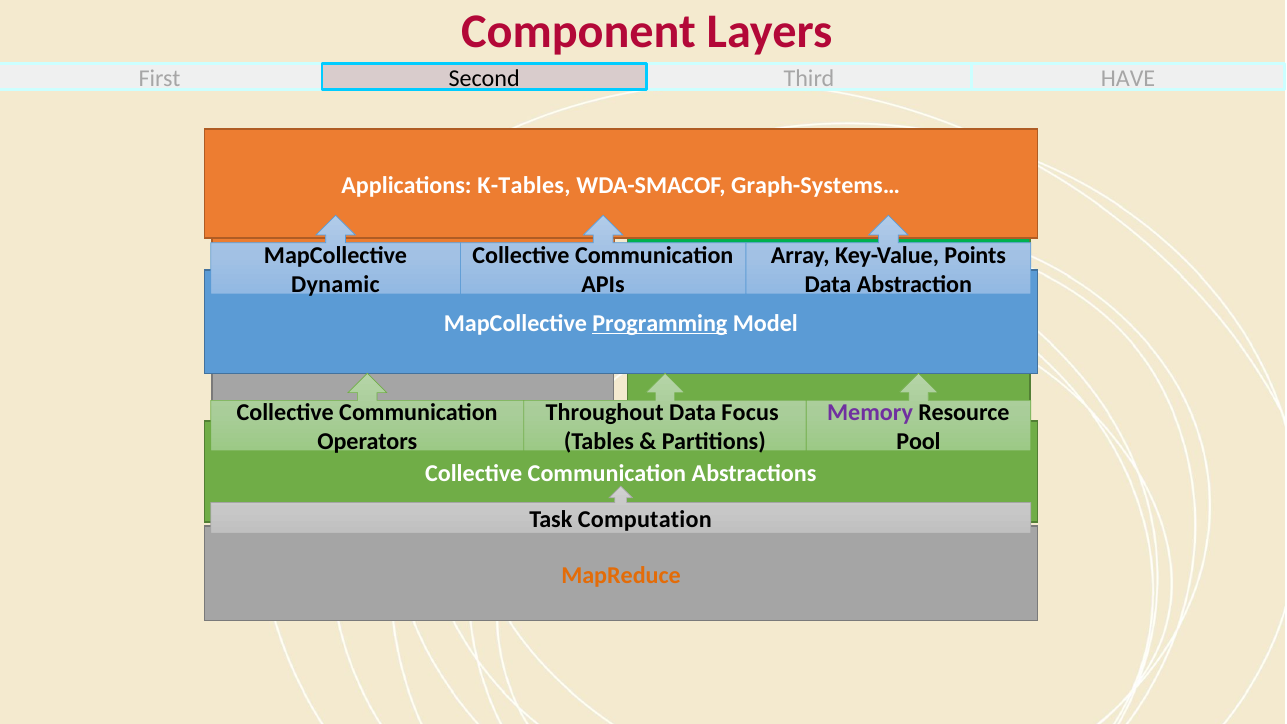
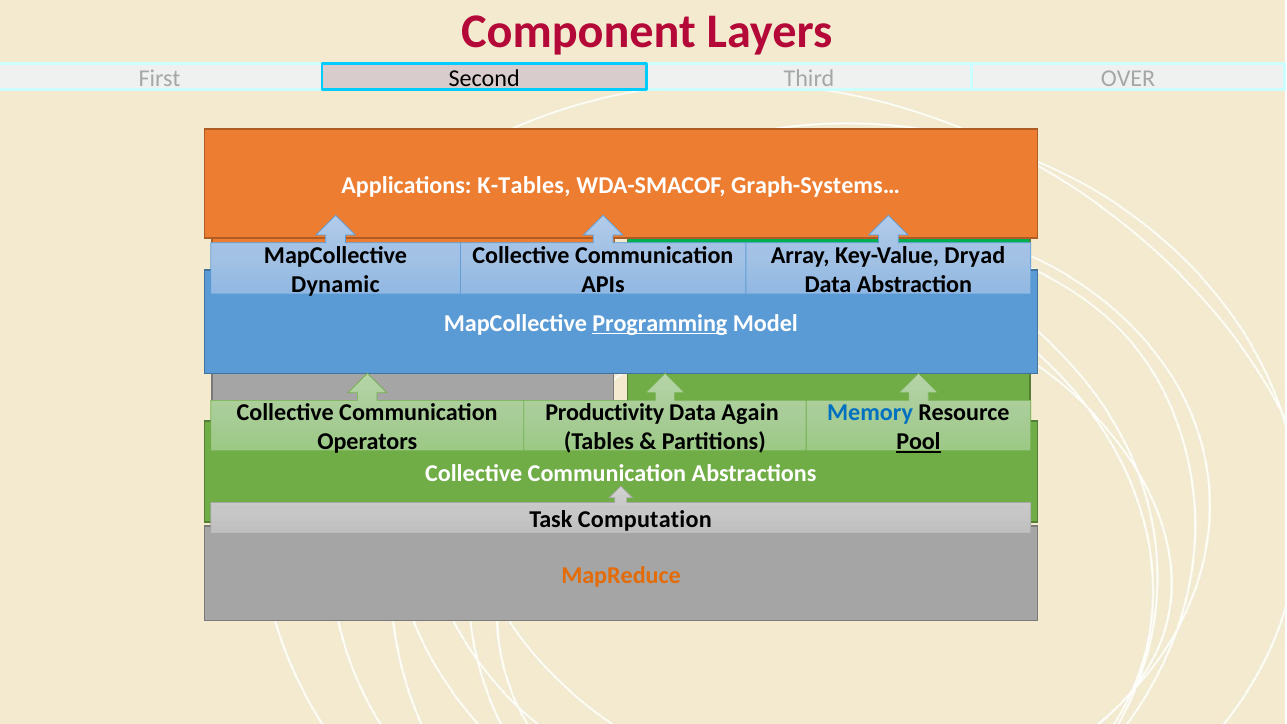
HAVE: HAVE -> OVER (1128, 78)
Points: Points -> Dryad (975, 256)
Throughout: Throughout -> Productivity (605, 413)
Focus: Focus -> Again (750, 413)
Memory colour: purple -> blue (870, 413)
Pool underline: none -> present (918, 442)
